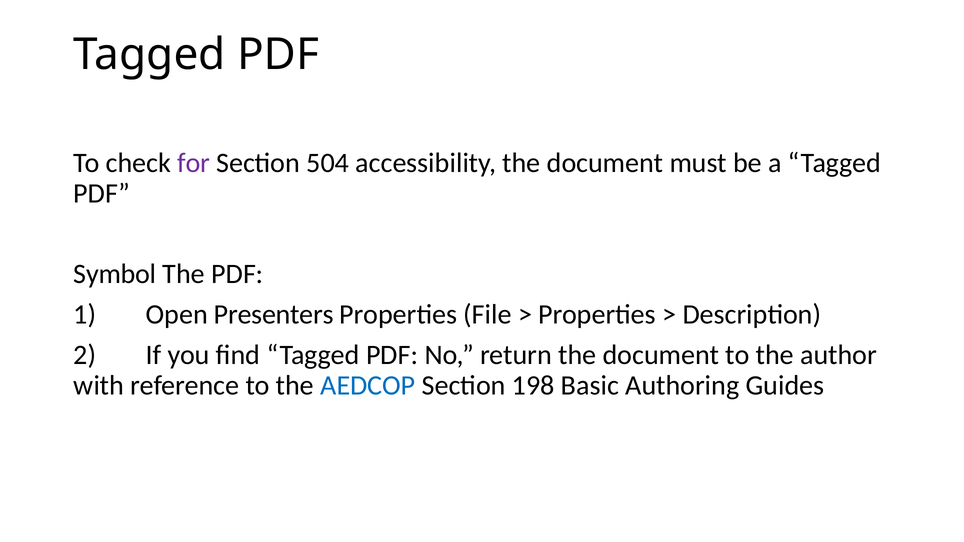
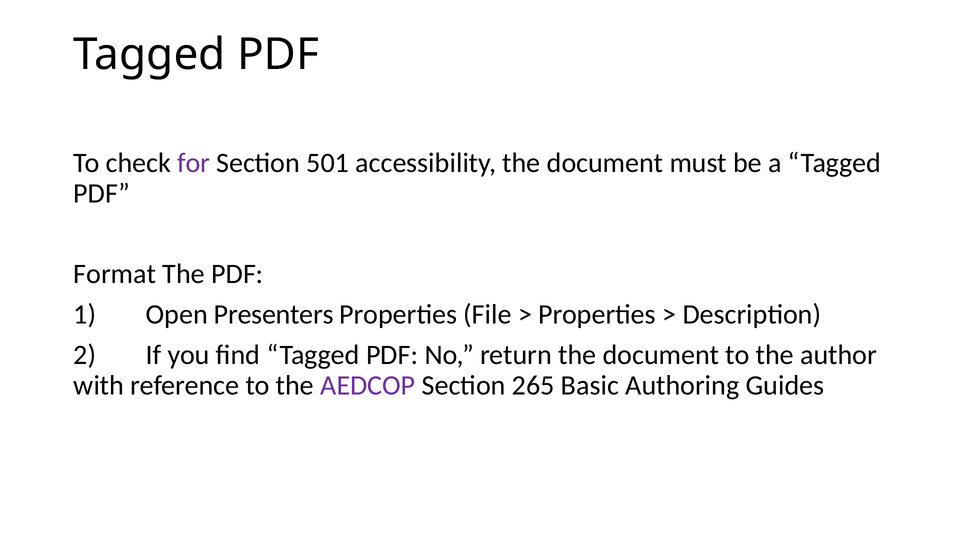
504: 504 -> 501 (328, 163)
Symbol: Symbol -> Format (115, 274)
AEDCOP colour: blue -> purple (368, 385)
198: 198 -> 265 (533, 385)
